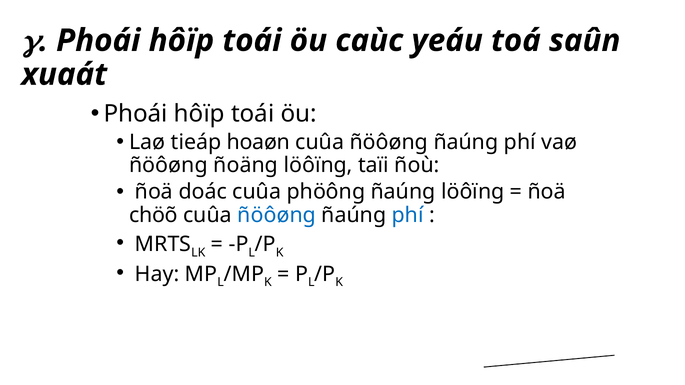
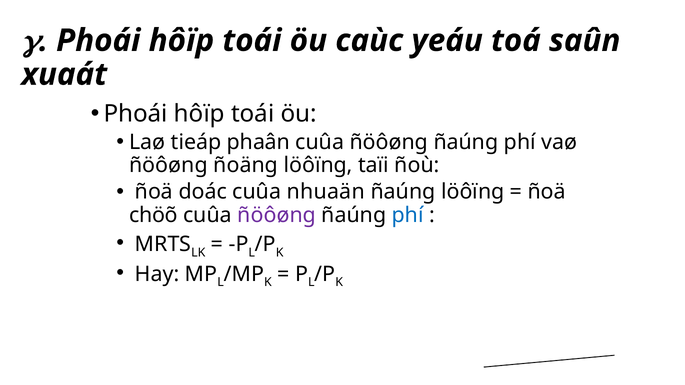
hoaøn: hoaøn -> phaân (258, 142)
phöông: phöông -> nhuaän (326, 192)
ñöôøng colour: blue -> purple (277, 215)
